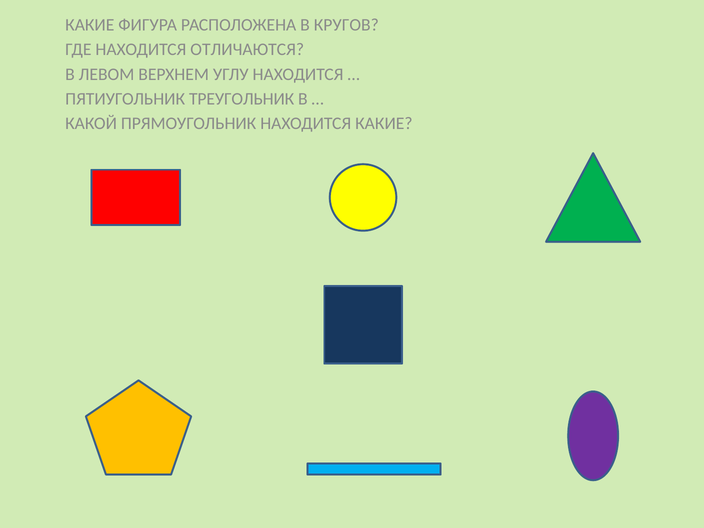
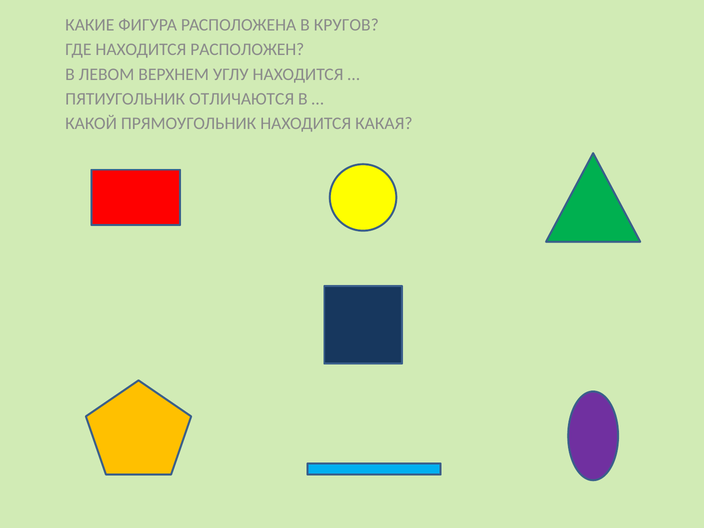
ОТЛИЧАЮТСЯ: ОТЛИЧАЮТСЯ -> РАСПОЛОЖЕН (247, 50)
ТРЕУГОЛЬНИК: ТРЕУГОЛЬНИК -> ОТЛИЧАЮТСЯ (242, 99)
НАХОДИТСЯ КАКИЕ: КАКИЕ -> КАКАЯ (384, 124)
